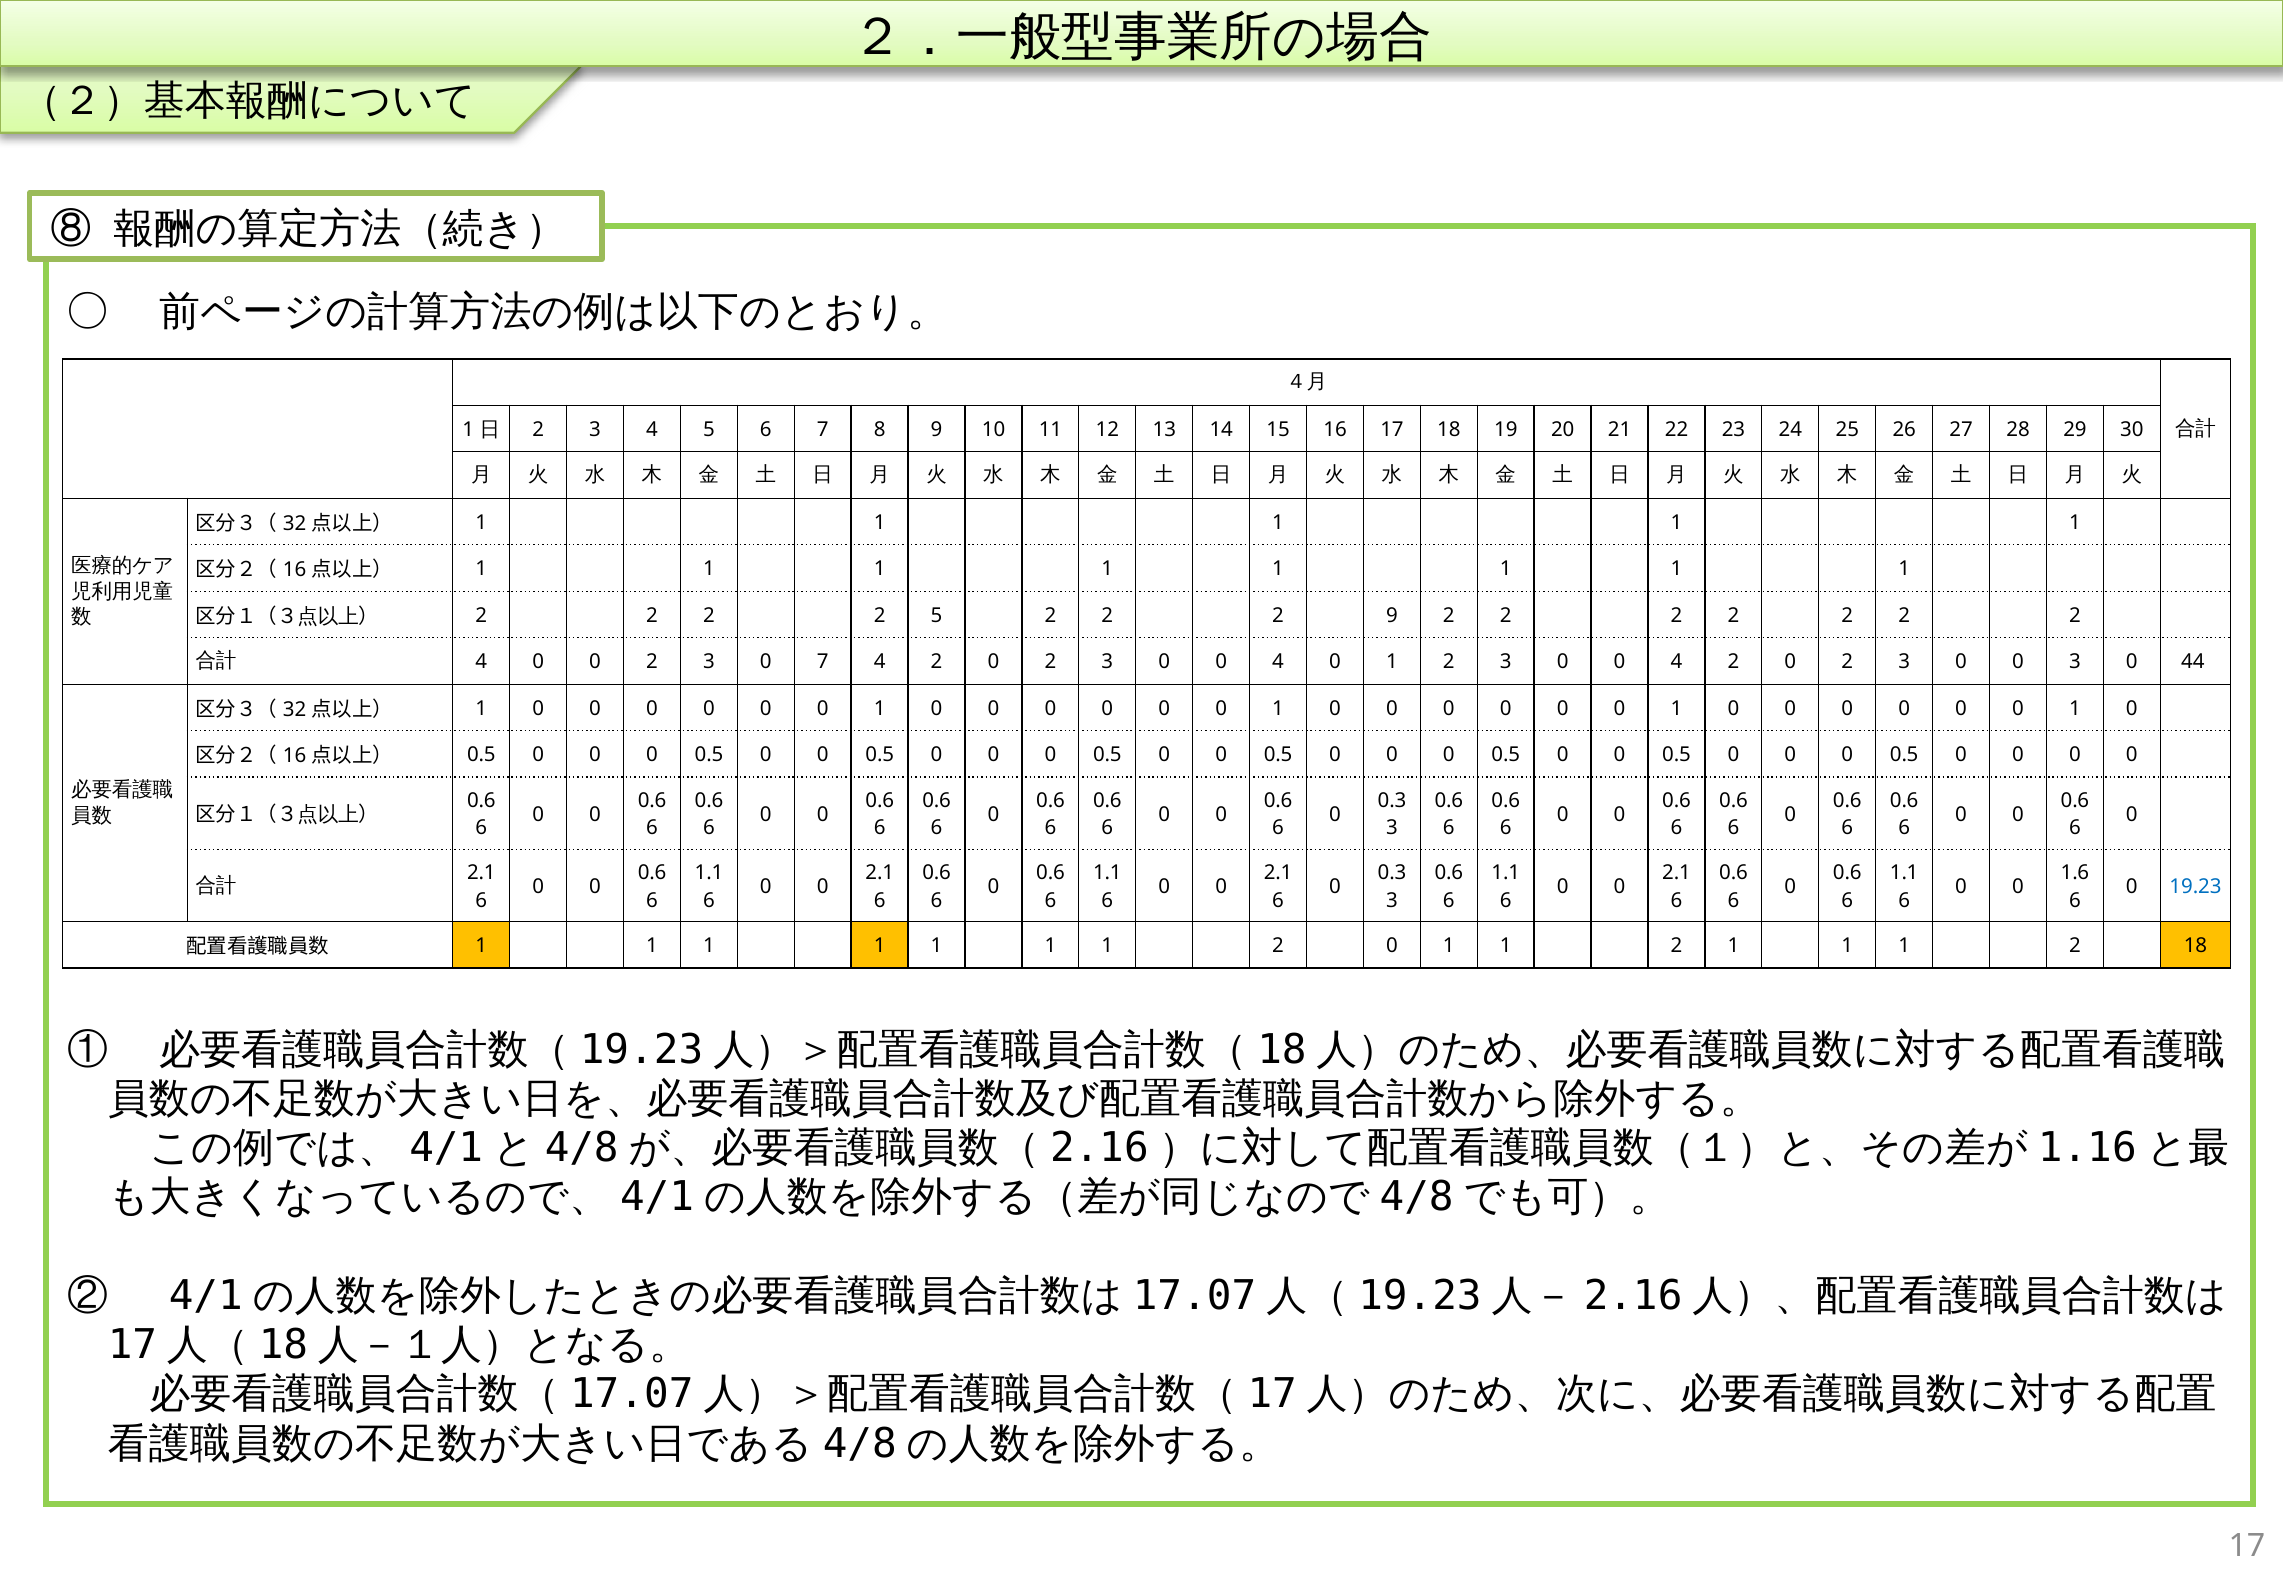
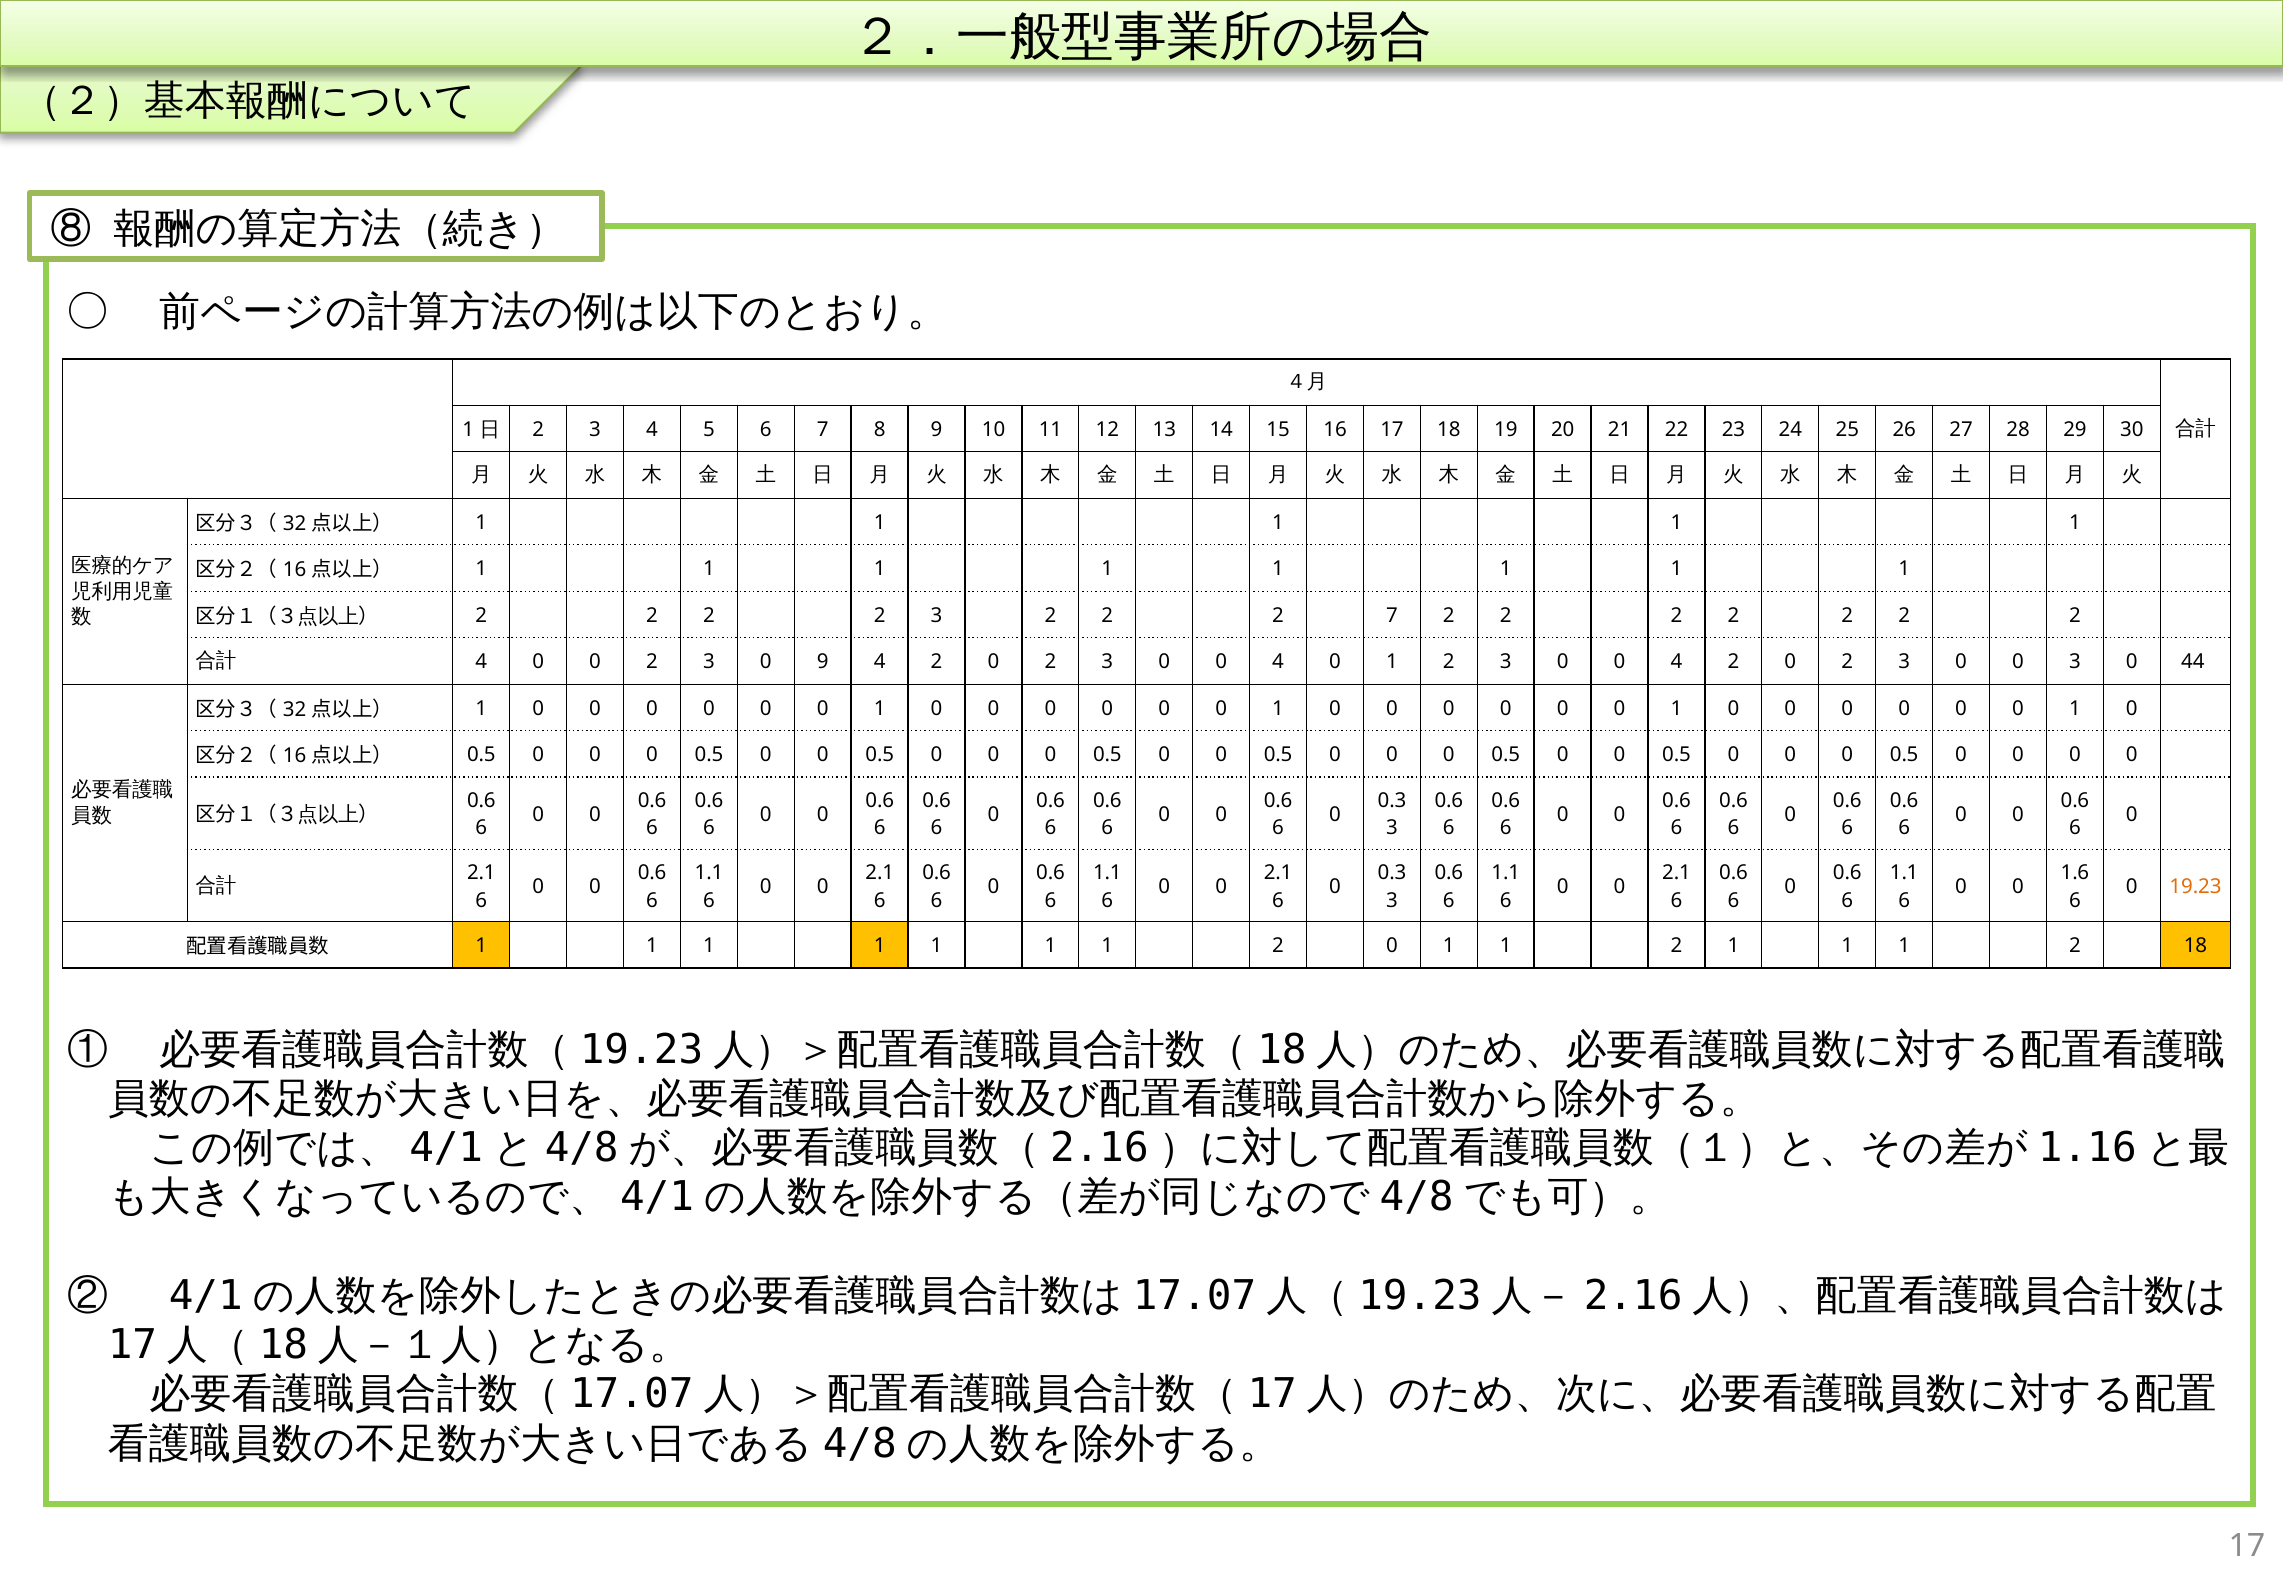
2 2 5: 5 -> 3 (937, 615)
2 9: 9 -> 7 (1392, 615)
0 7: 7 -> 9 (823, 662)
19.23 colour: blue -> orange (2196, 886)
